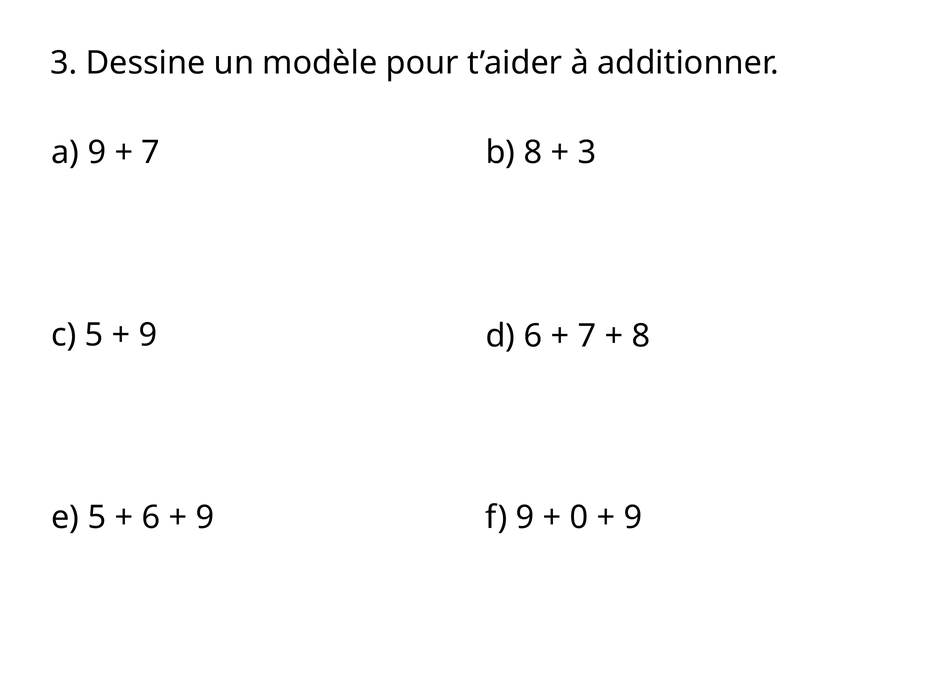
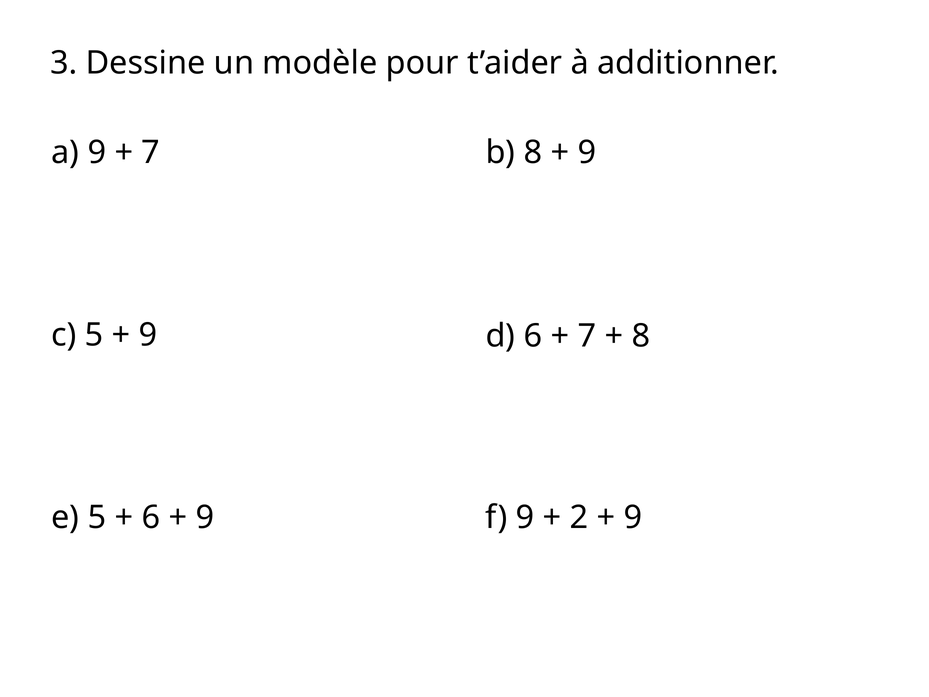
3: 3 -> 9 (587, 152)
0: 0 -> 2 (579, 517)
